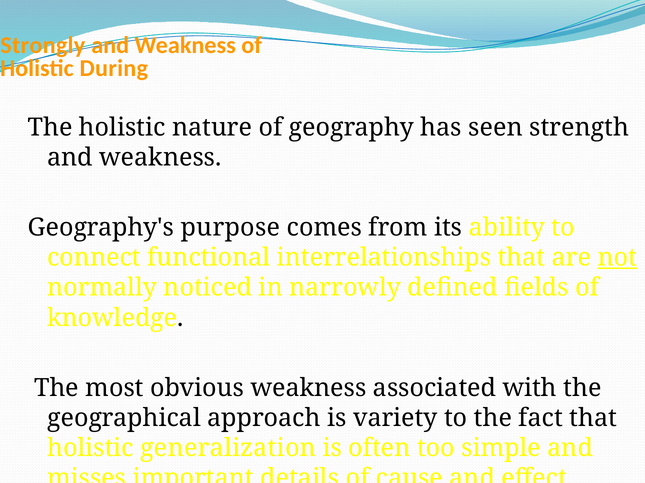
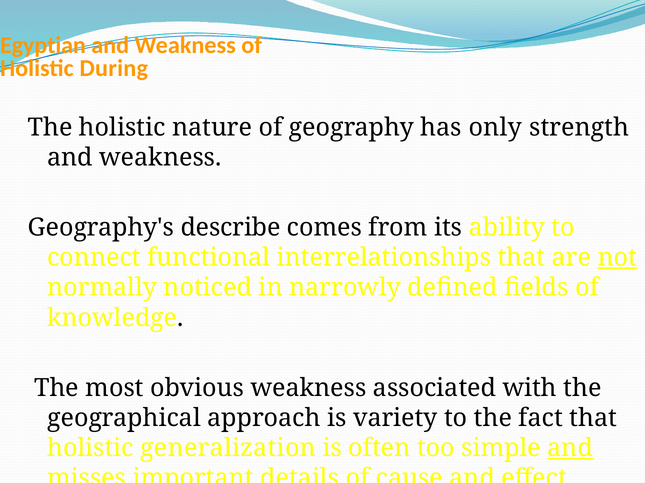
Strongly: Strongly -> Egyptian (43, 45)
seen: seen -> only (495, 127)
purpose: purpose -> describe (231, 228)
and underline: none -> present (570, 449)
